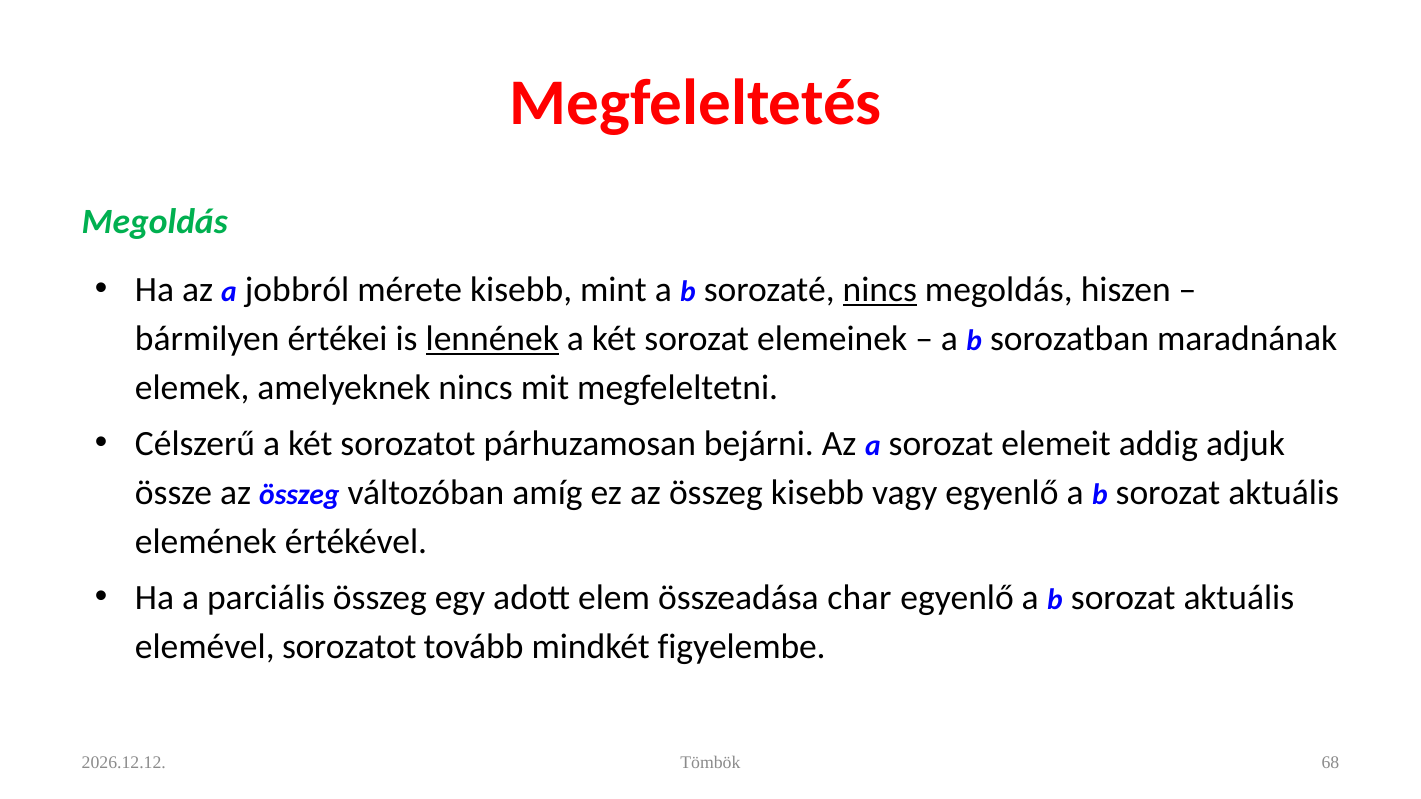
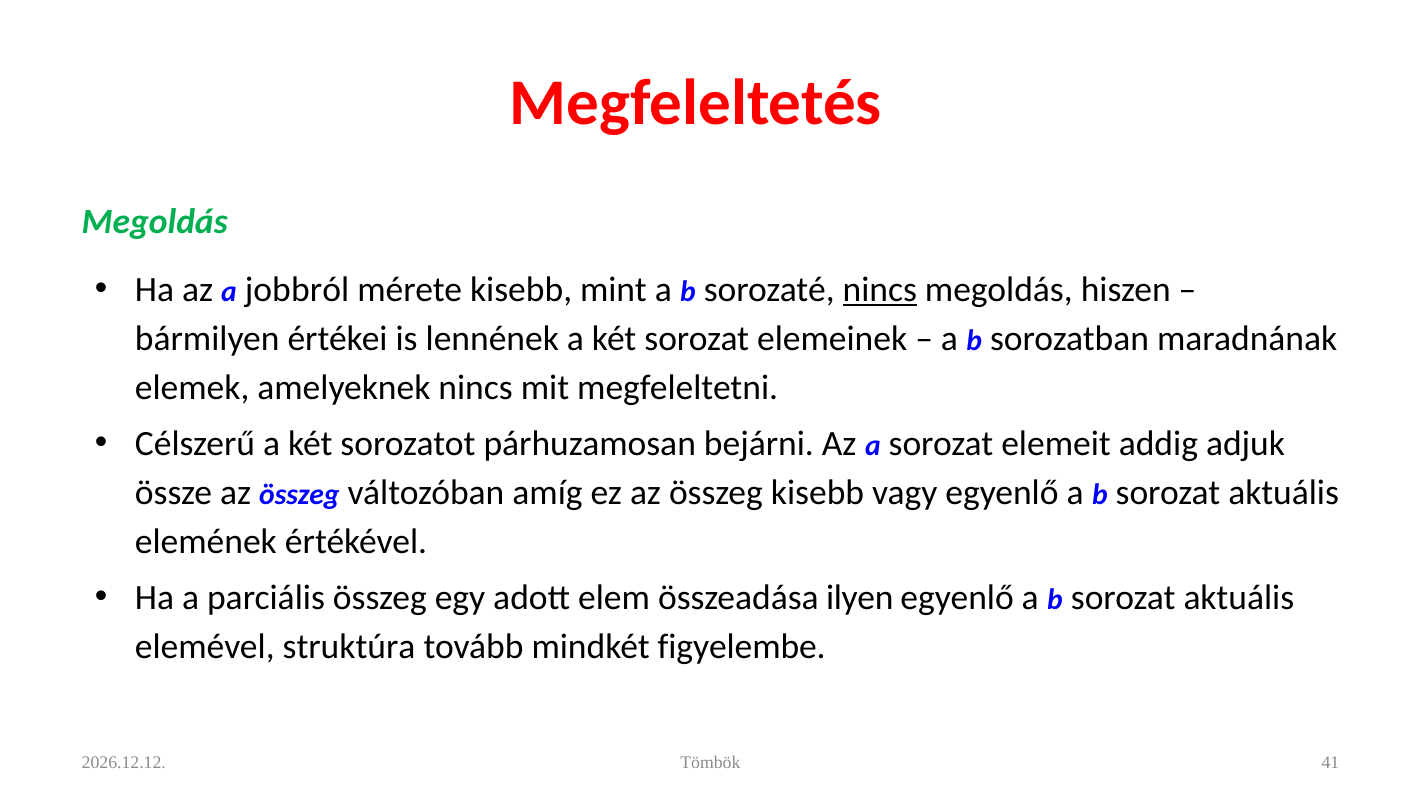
lennének underline: present -> none (492, 339)
char: char -> ilyen (860, 598)
elemével sorozatot: sorozatot -> struktúra (349, 647)
68: 68 -> 41 (1330, 763)
